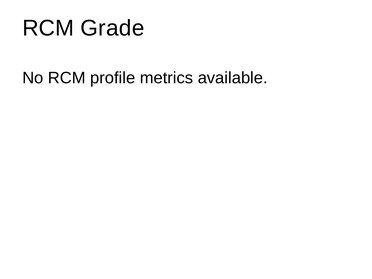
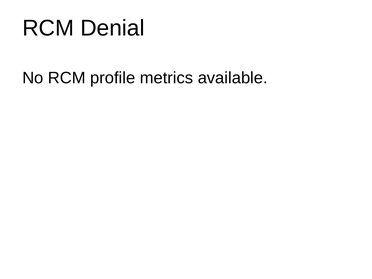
Grade: Grade -> Denial (112, 28)
